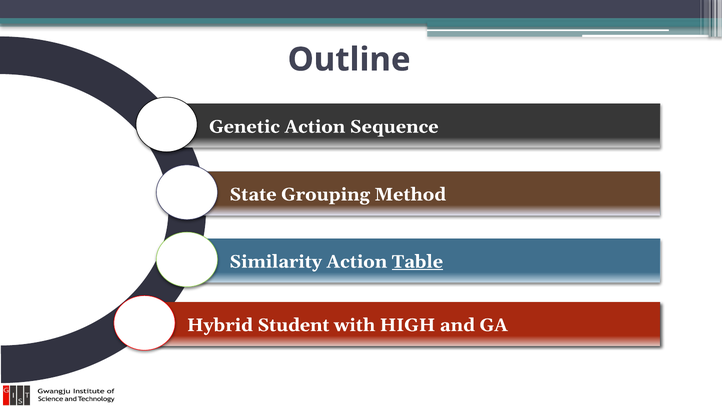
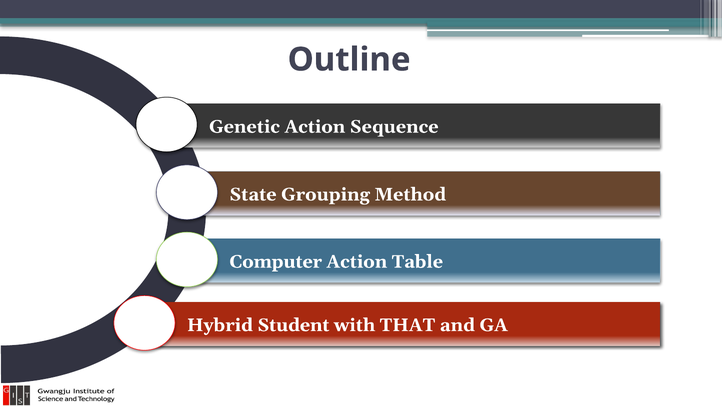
Similarity: Similarity -> Computer (276, 262)
Table underline: present -> none (417, 262)
HIGH: HIGH -> THAT (407, 325)
